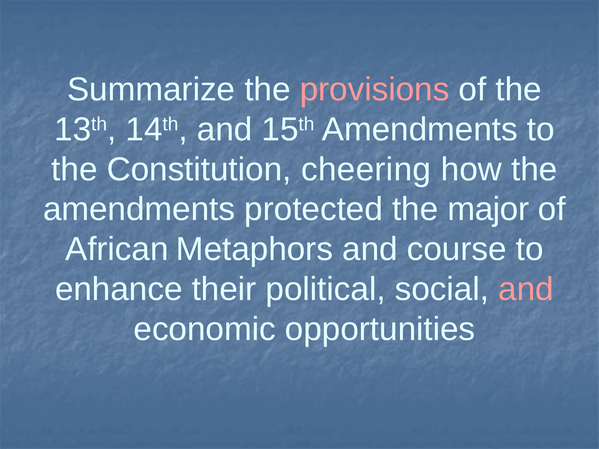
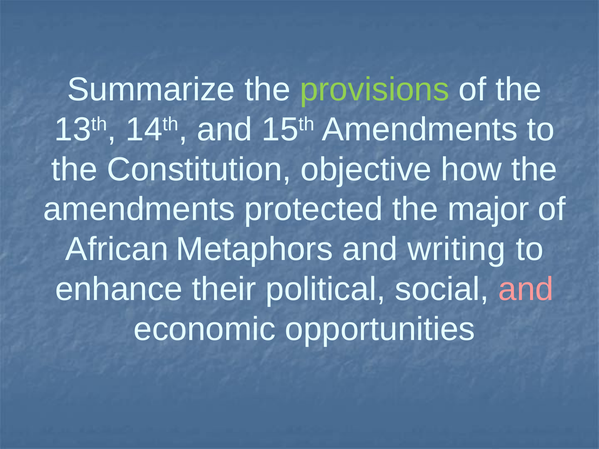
provisions colour: pink -> light green (375, 90)
cheering: cheering -> objective (366, 170)
course: course -> writing (457, 249)
